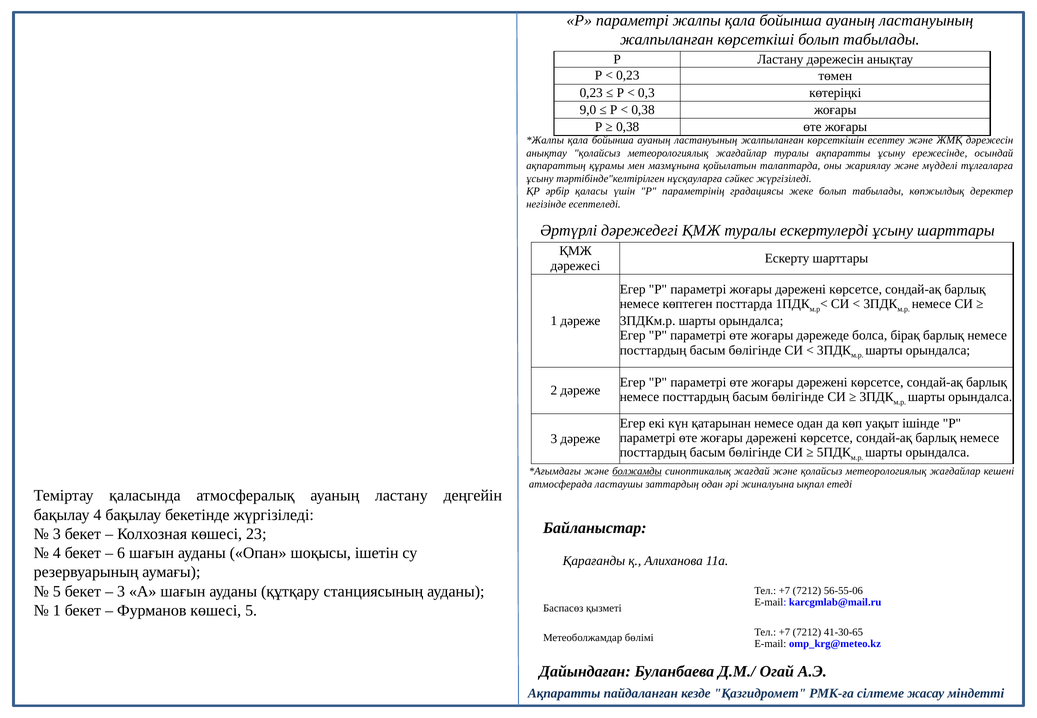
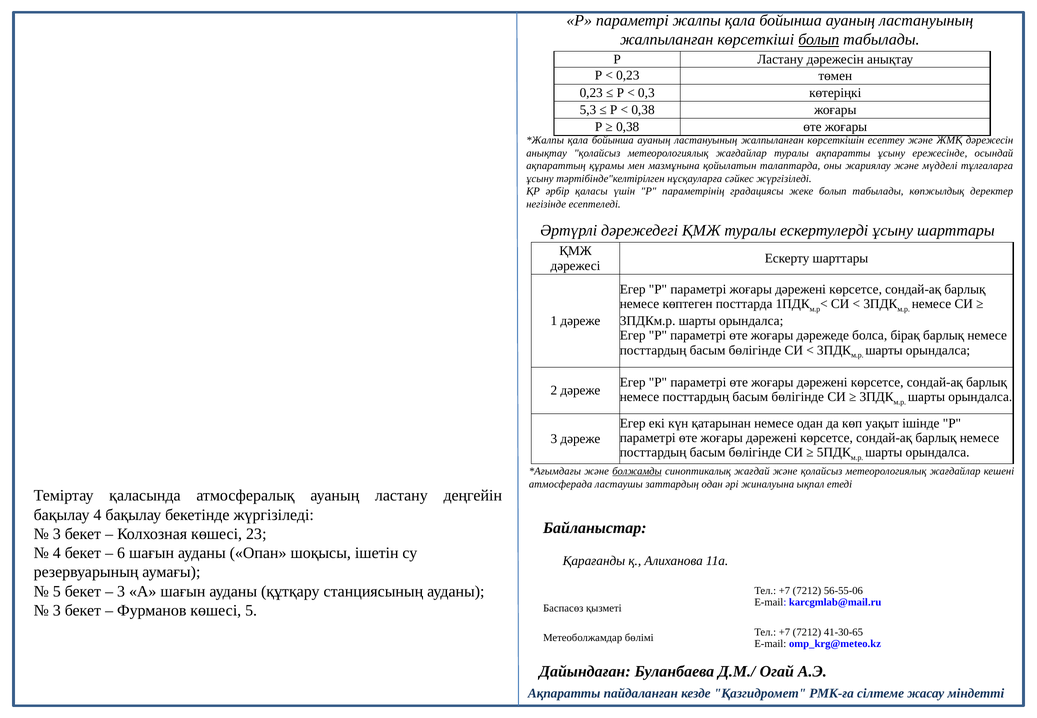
болып underline: none -> present (819, 40)
9,0: 9,0 -> 5,3 (588, 110)
1: 1 -> 3 (57, 610)
